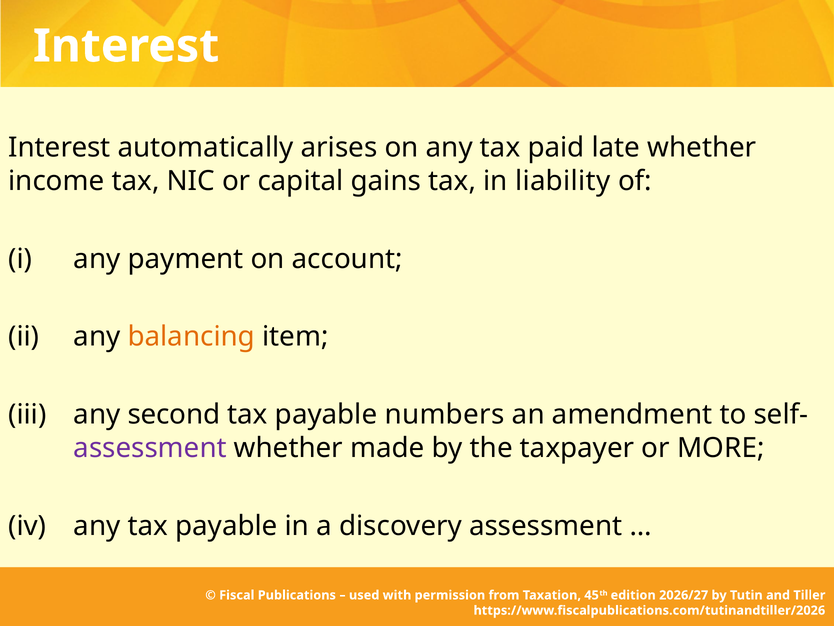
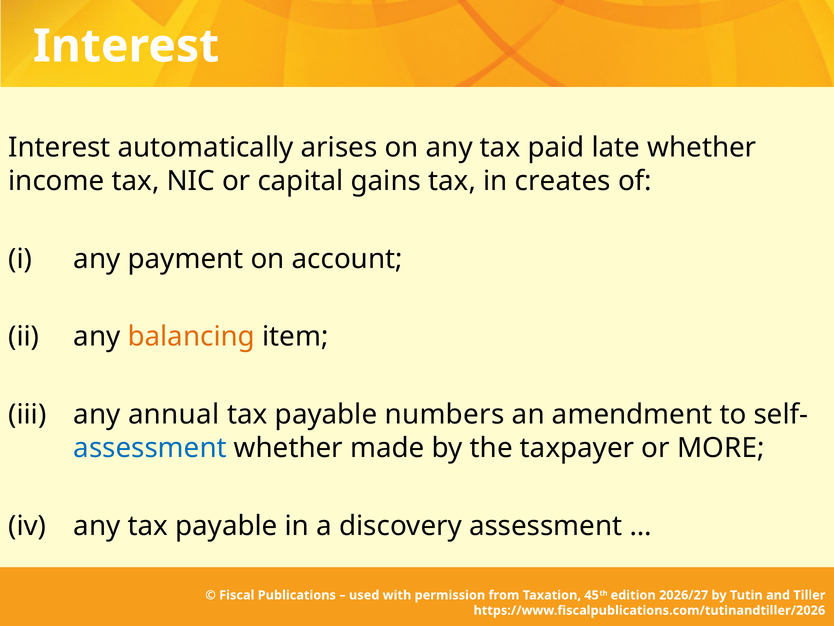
liability: liability -> creates (563, 181)
second: second -> annual (174, 414)
assessment colour: purple -> blue (150, 448)
